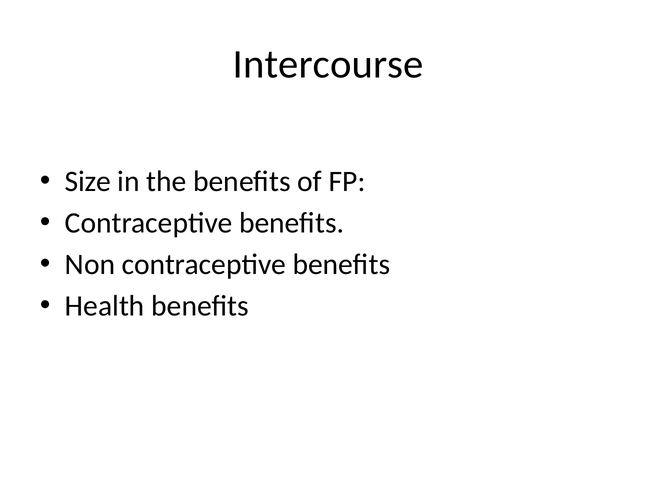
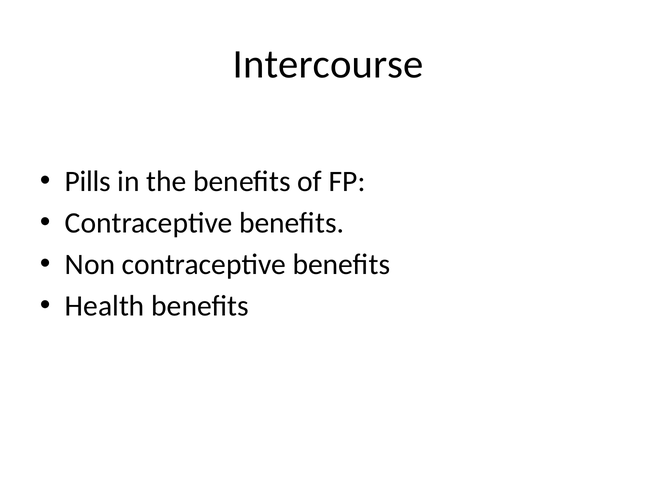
Size: Size -> Pills (88, 181)
